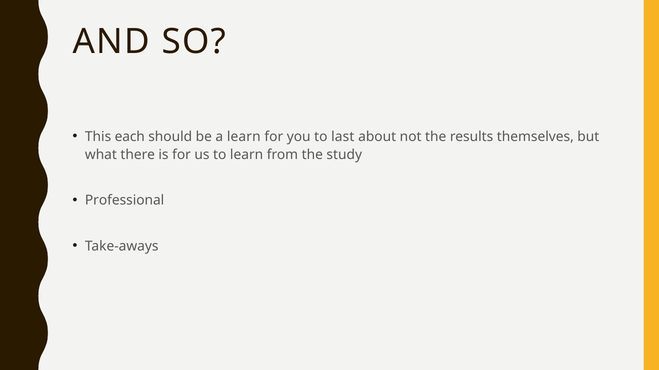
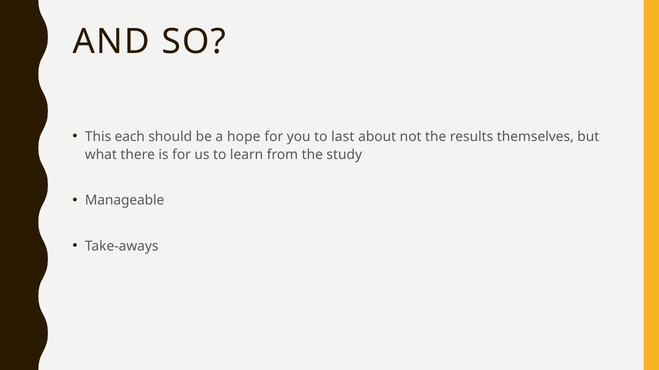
a learn: learn -> hope (244, 137)
Professional: Professional -> Manageable (125, 201)
